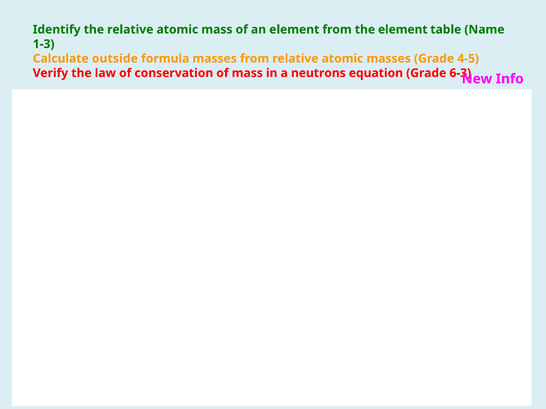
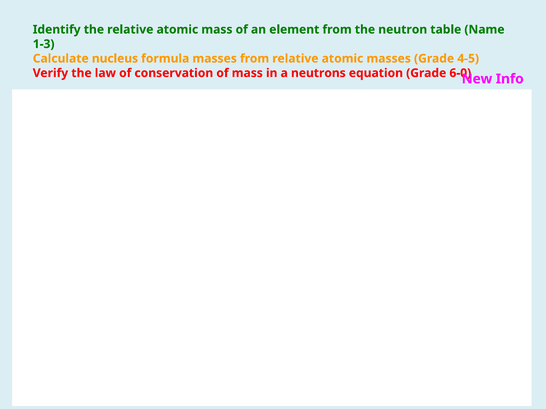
the element: element -> neutron (403, 30)
outside: outside -> nucleus (115, 59)
6-3: 6-3 -> 6-0 (460, 73)
